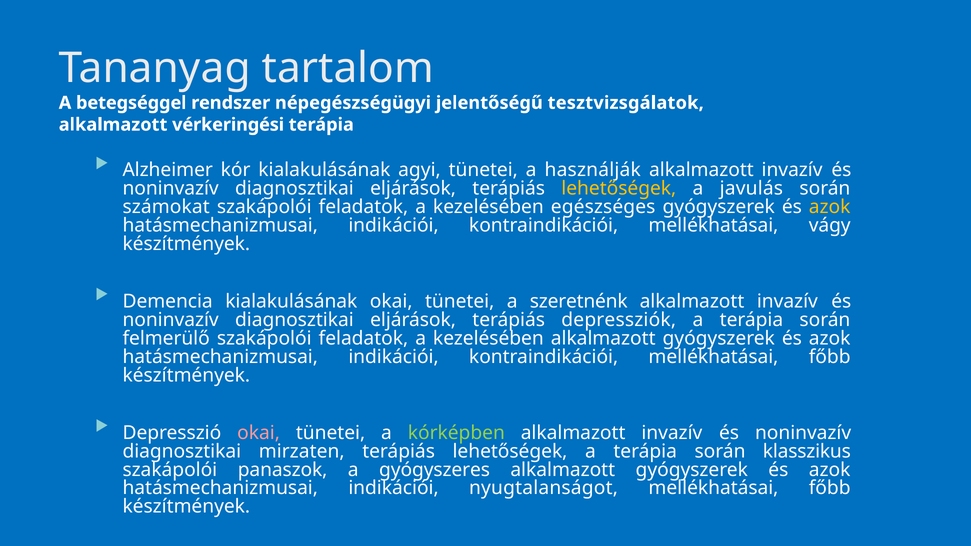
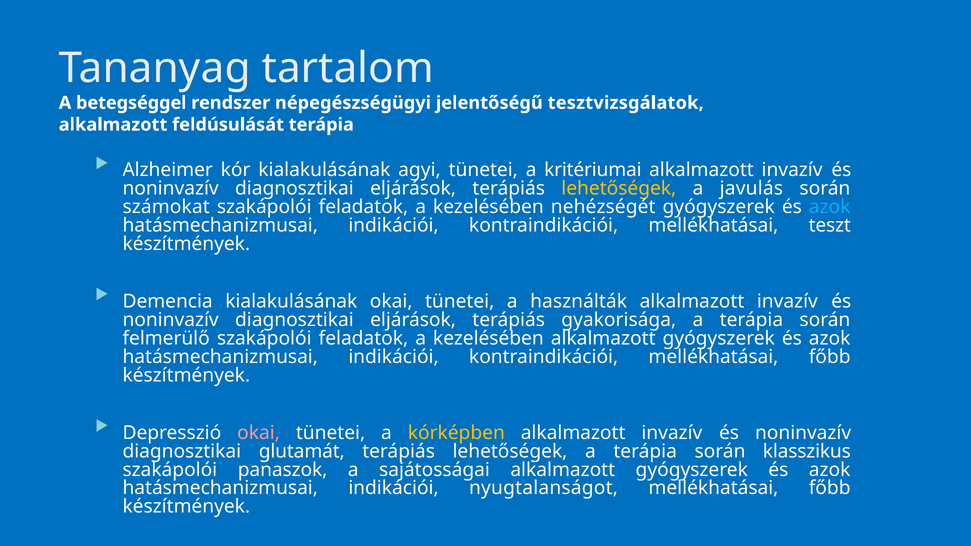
vérkeringési: vérkeringési -> feldúsulását (228, 125)
használják: használják -> kritériumai (593, 170)
egészséges: egészséges -> nehézségét (603, 207)
azok colour: yellow -> light blue (830, 207)
vágy: vágy -> teszt (830, 226)
szeretnénk: szeretnénk -> használták (579, 302)
depressziók: depressziók -> gyakorisága (619, 320)
kórképben colour: light green -> yellow (456, 433)
mirzaten: mirzaten -> glutamát (302, 451)
gyógyszeres: gyógyszeres -> sajátosságai (435, 470)
